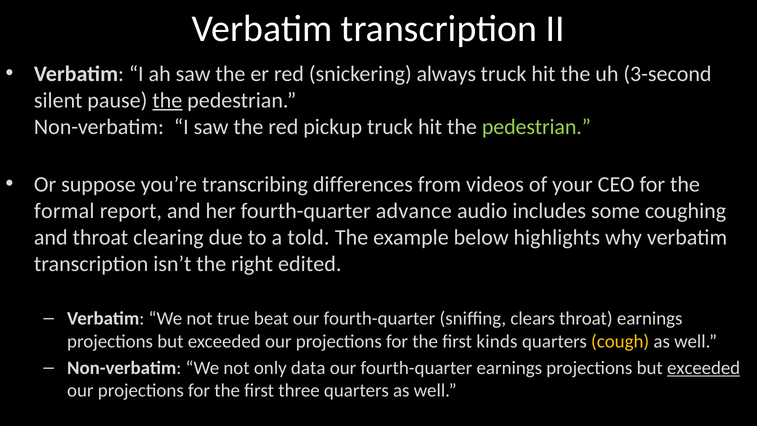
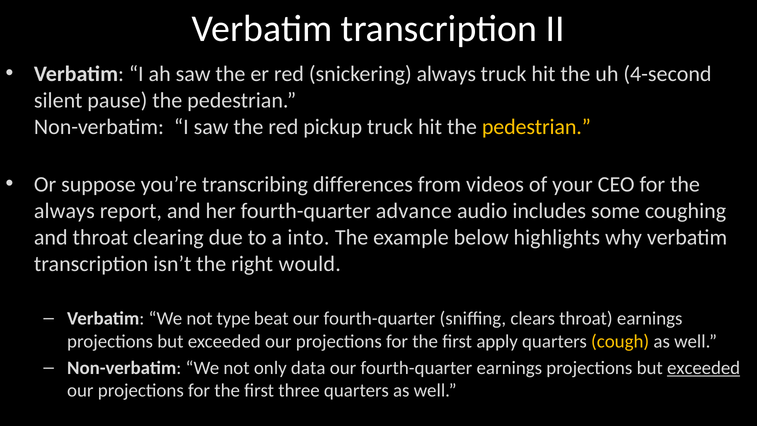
3-second: 3-second -> 4-second (668, 74)
the underline: present -> none (167, 100)
pedestrian colour: light green -> yellow (536, 127)
formal: formal -> always (64, 211)
told: told -> into (308, 237)
edited: edited -> would (310, 264)
true: true -> type (233, 319)
kinds: kinds -> apply (497, 341)
